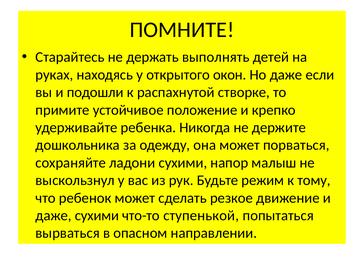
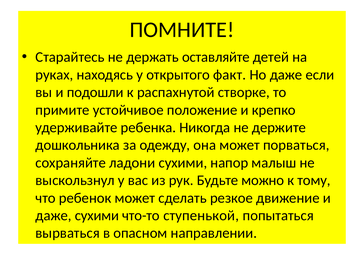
выполнять: выполнять -> оставляйте (216, 57)
окон: окон -> факт (230, 75)
режим: режим -> можно (263, 180)
